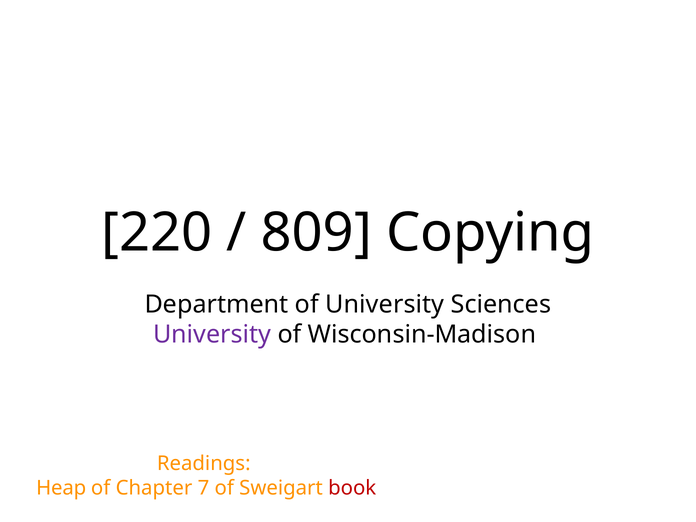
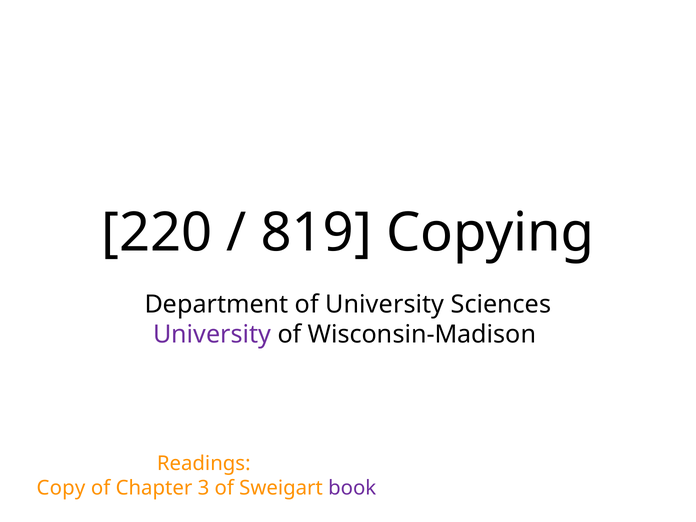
809: 809 -> 819 (316, 233)
Heap: Heap -> Copy (61, 488)
7: 7 -> 3 (203, 488)
book colour: red -> purple (352, 488)
